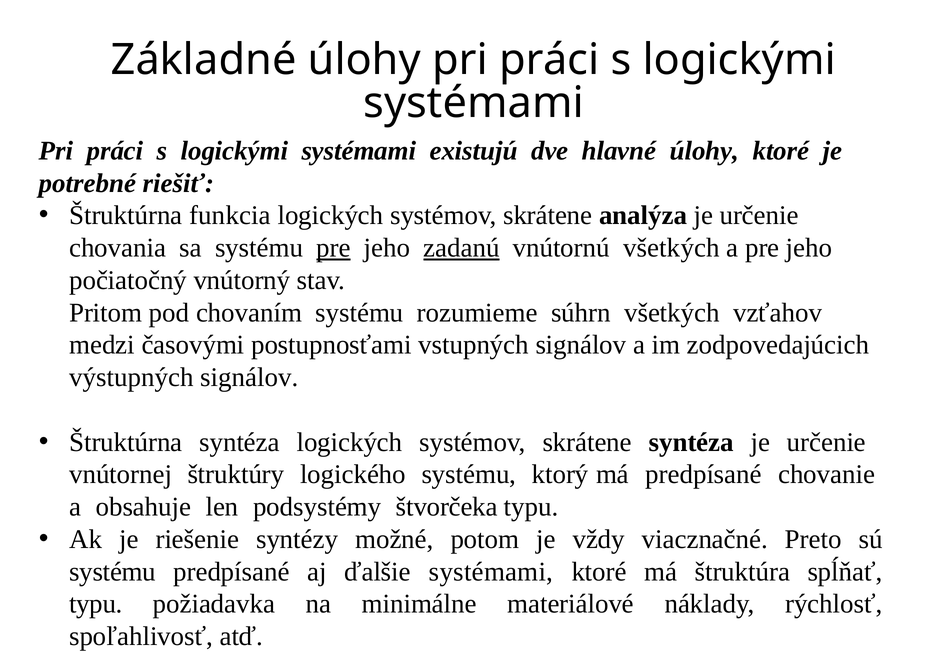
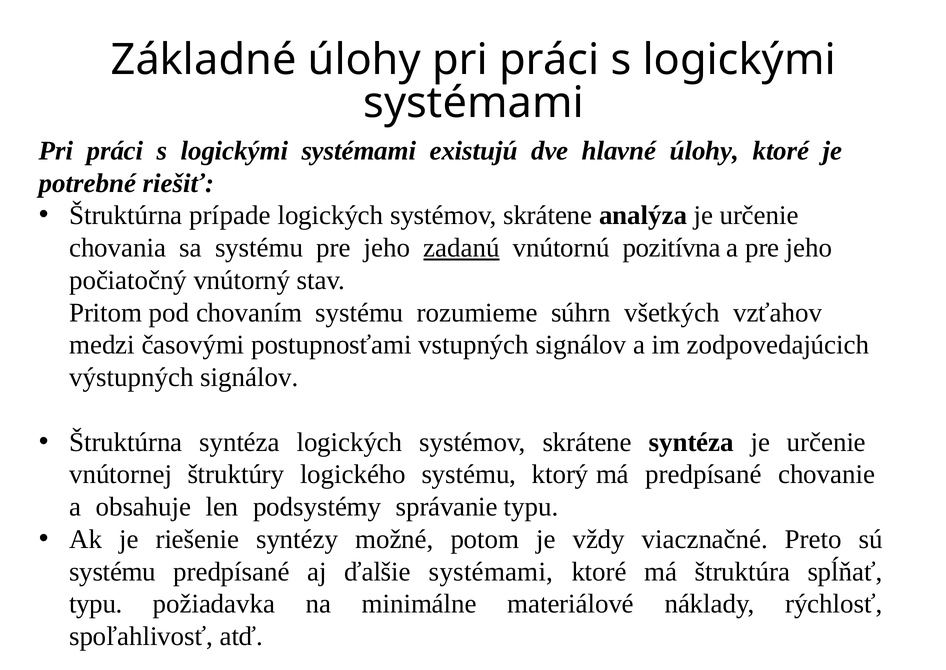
funkcia: funkcia -> prípade (230, 215)
pre underline: present -> none (334, 248)
vnútornú všetkých: všetkých -> pozitívna (672, 248)
štvorčeka: štvorčeka -> správanie (447, 507)
